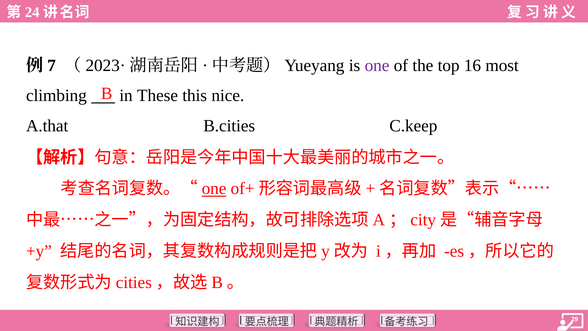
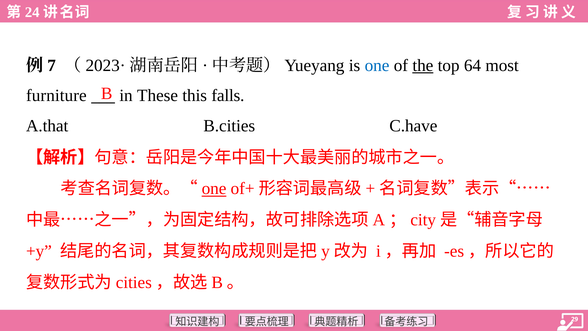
one colour: purple -> blue (377, 65)
the underline: none -> present (423, 65)
16: 16 -> 64 (473, 65)
climbing: climbing -> furniture (56, 95)
nice: nice -> falls (228, 95)
C.keep: C.keep -> C.have (413, 126)
